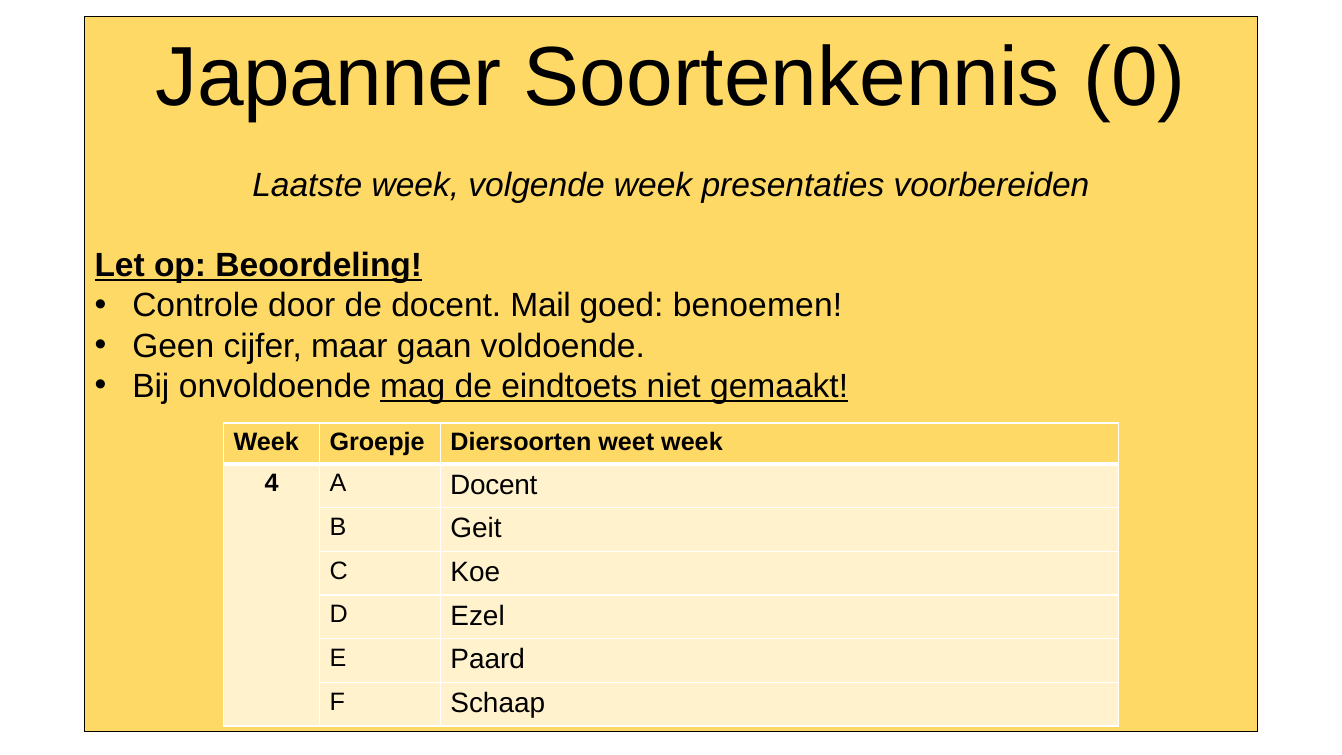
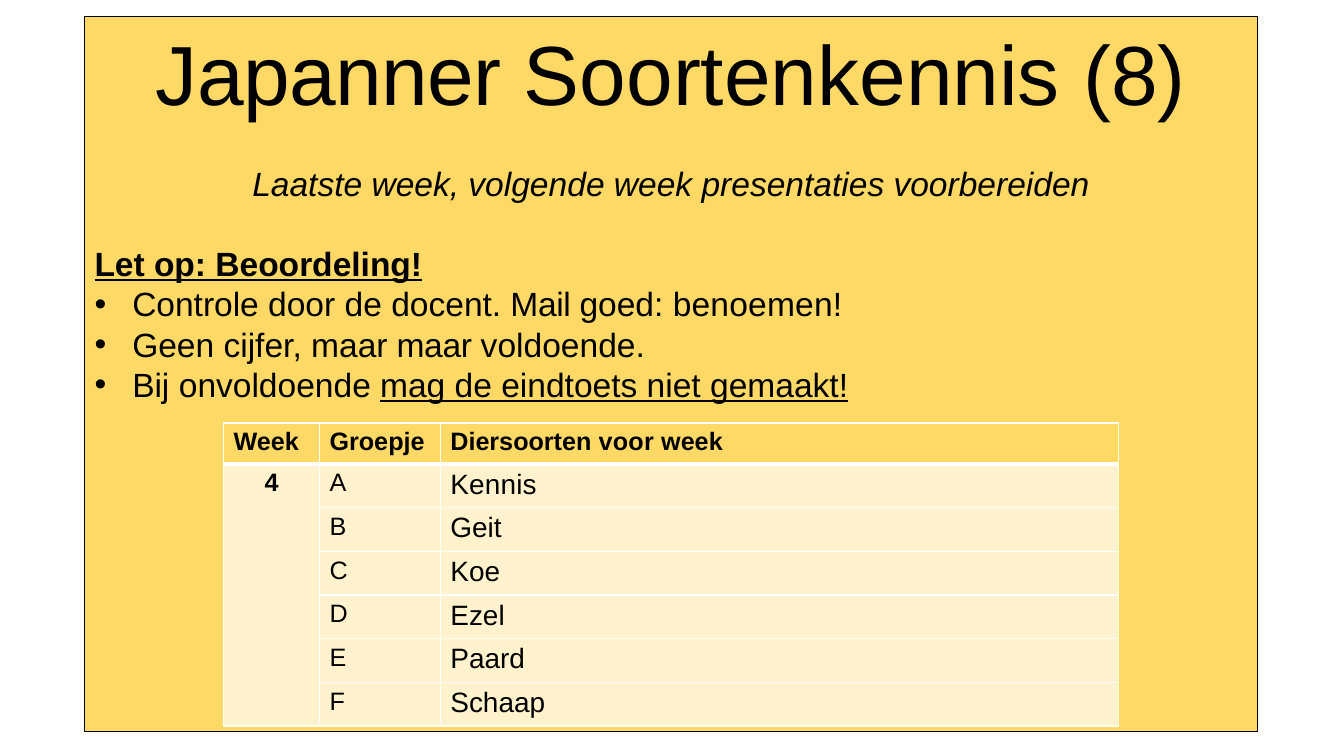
0: 0 -> 8 (1134, 78)
maar gaan: gaan -> maar (434, 346)
weet: weet -> voor (626, 443)
A Docent: Docent -> Kennis (494, 485)
